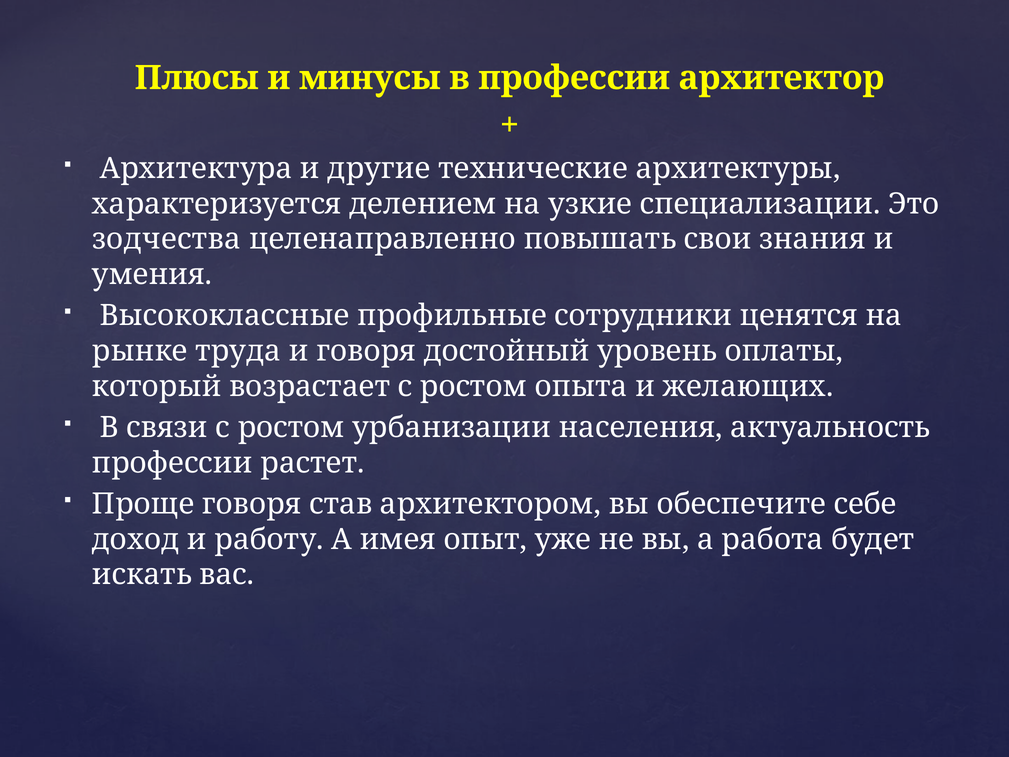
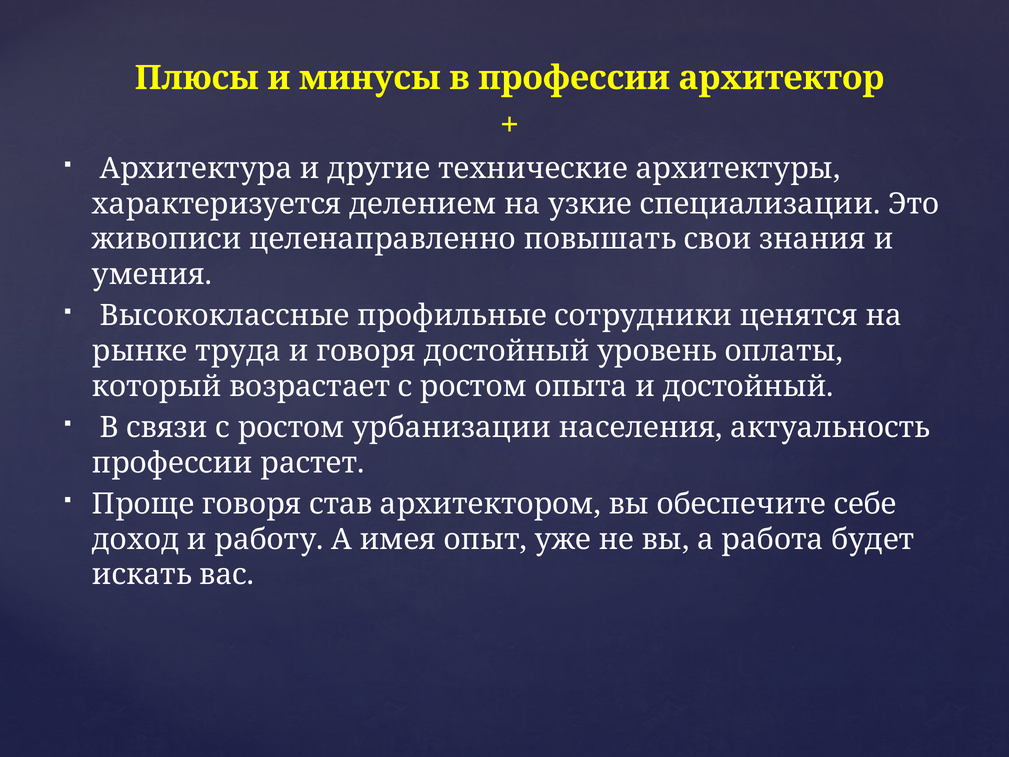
зодчества: зодчества -> живописи (167, 239)
и желающих: желающих -> достойный (748, 386)
